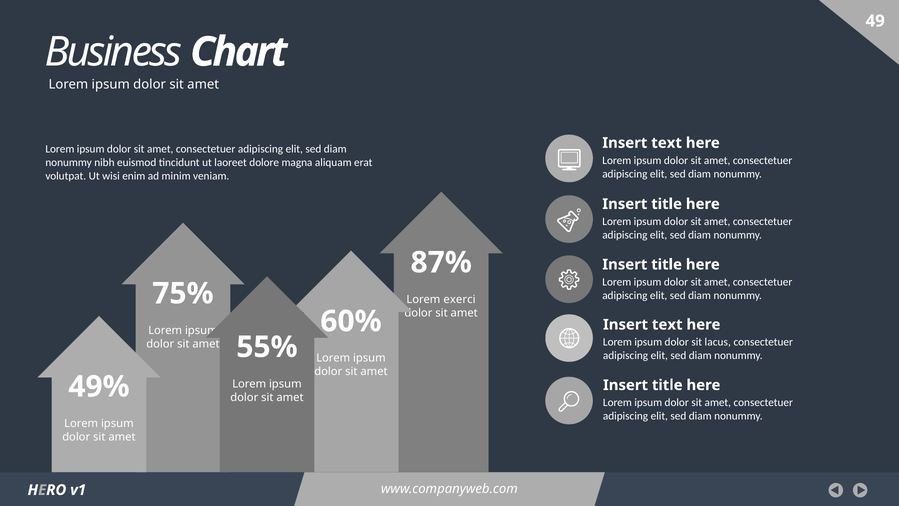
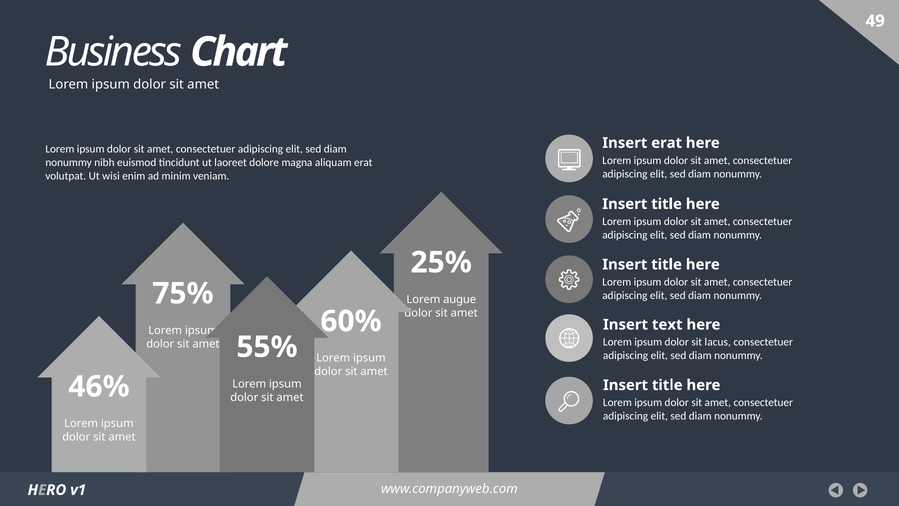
text: text -> erat (667, 143)
87%: 87% -> 25% (441, 262)
exerci: exerci -> augue (460, 299)
49%: 49% -> 46% (99, 386)
